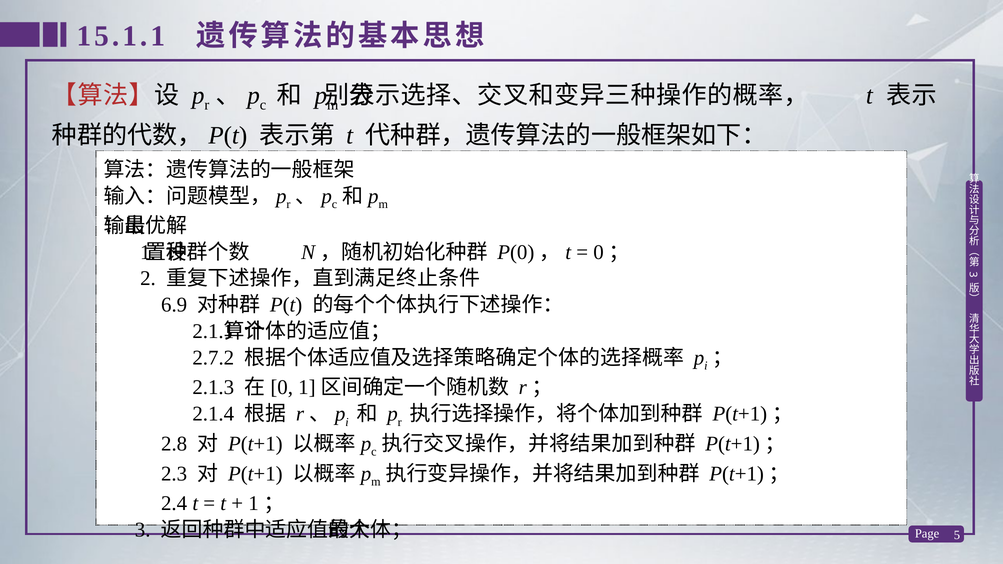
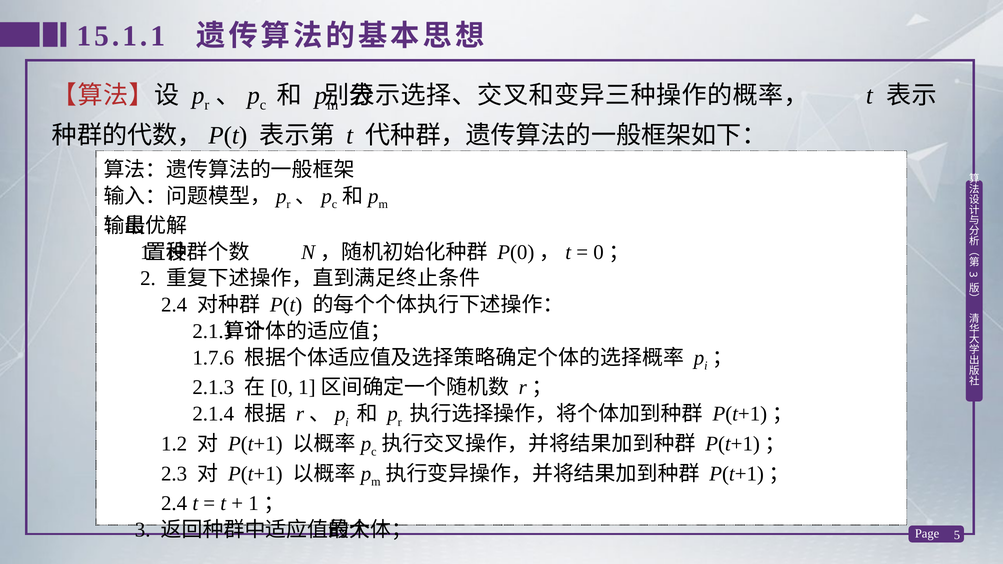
6.9: 6.9 -> 2.4 (174, 305)
2.7.2: 2.7.2 -> 1.7.6 (213, 358)
2.8: 2.8 -> 1.2 (174, 444)
